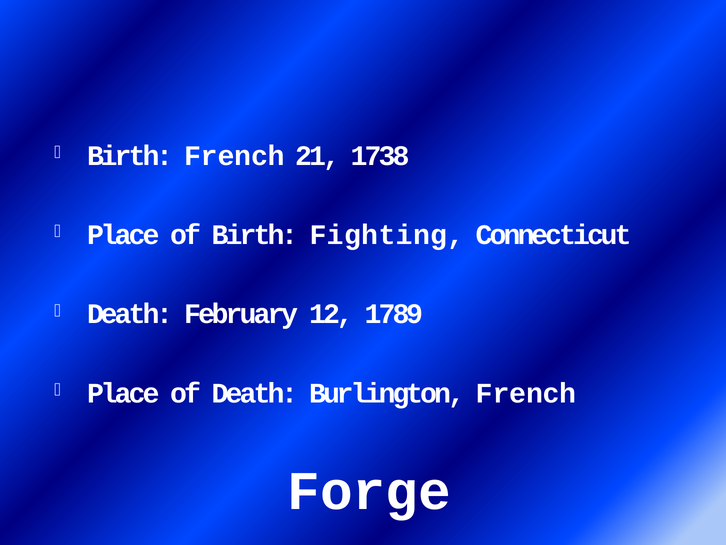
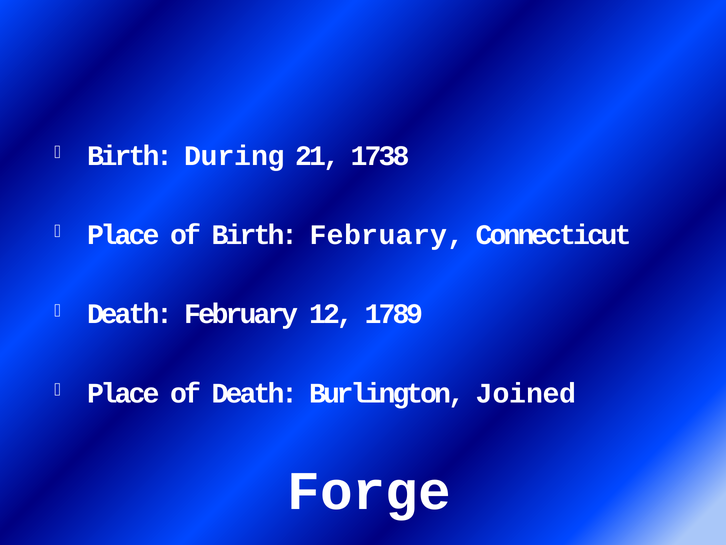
Birth French: French -> During (234, 156)
Birth Fighting: Fighting -> February (387, 235)
Burlington French: French -> Joined (526, 393)
